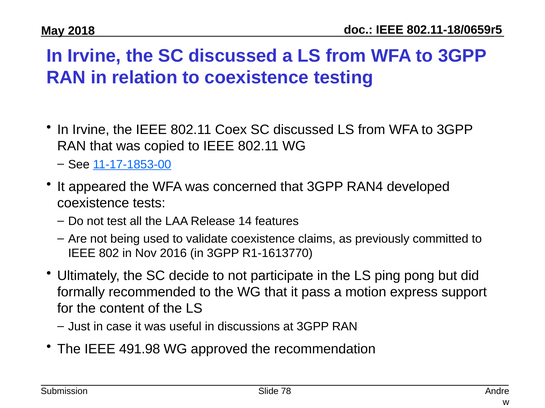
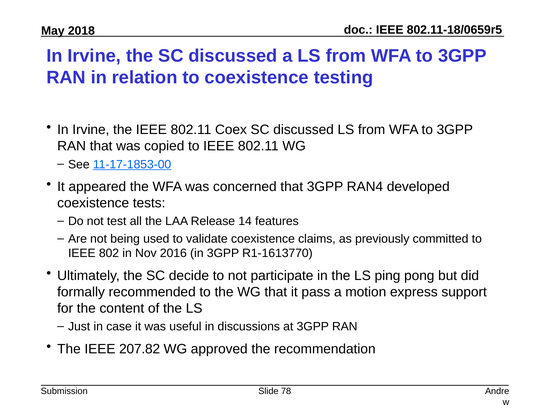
491.98: 491.98 -> 207.82 (140, 350)
